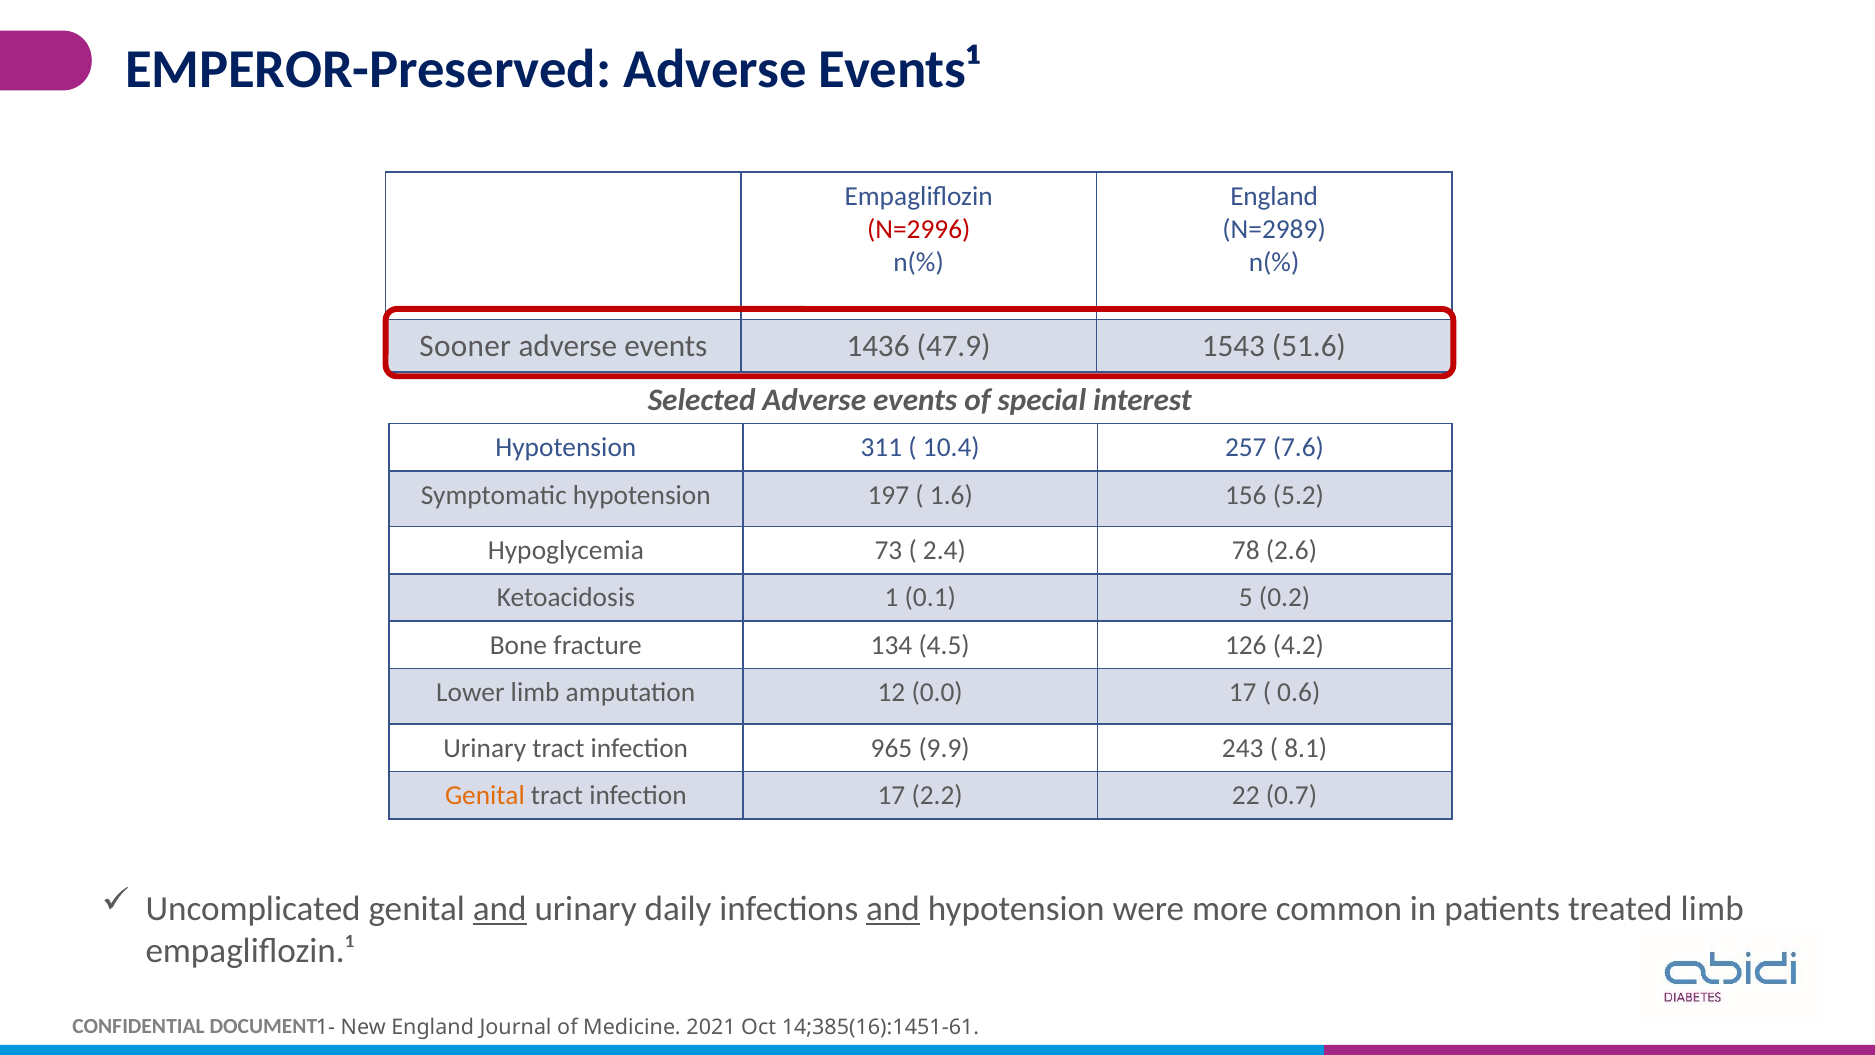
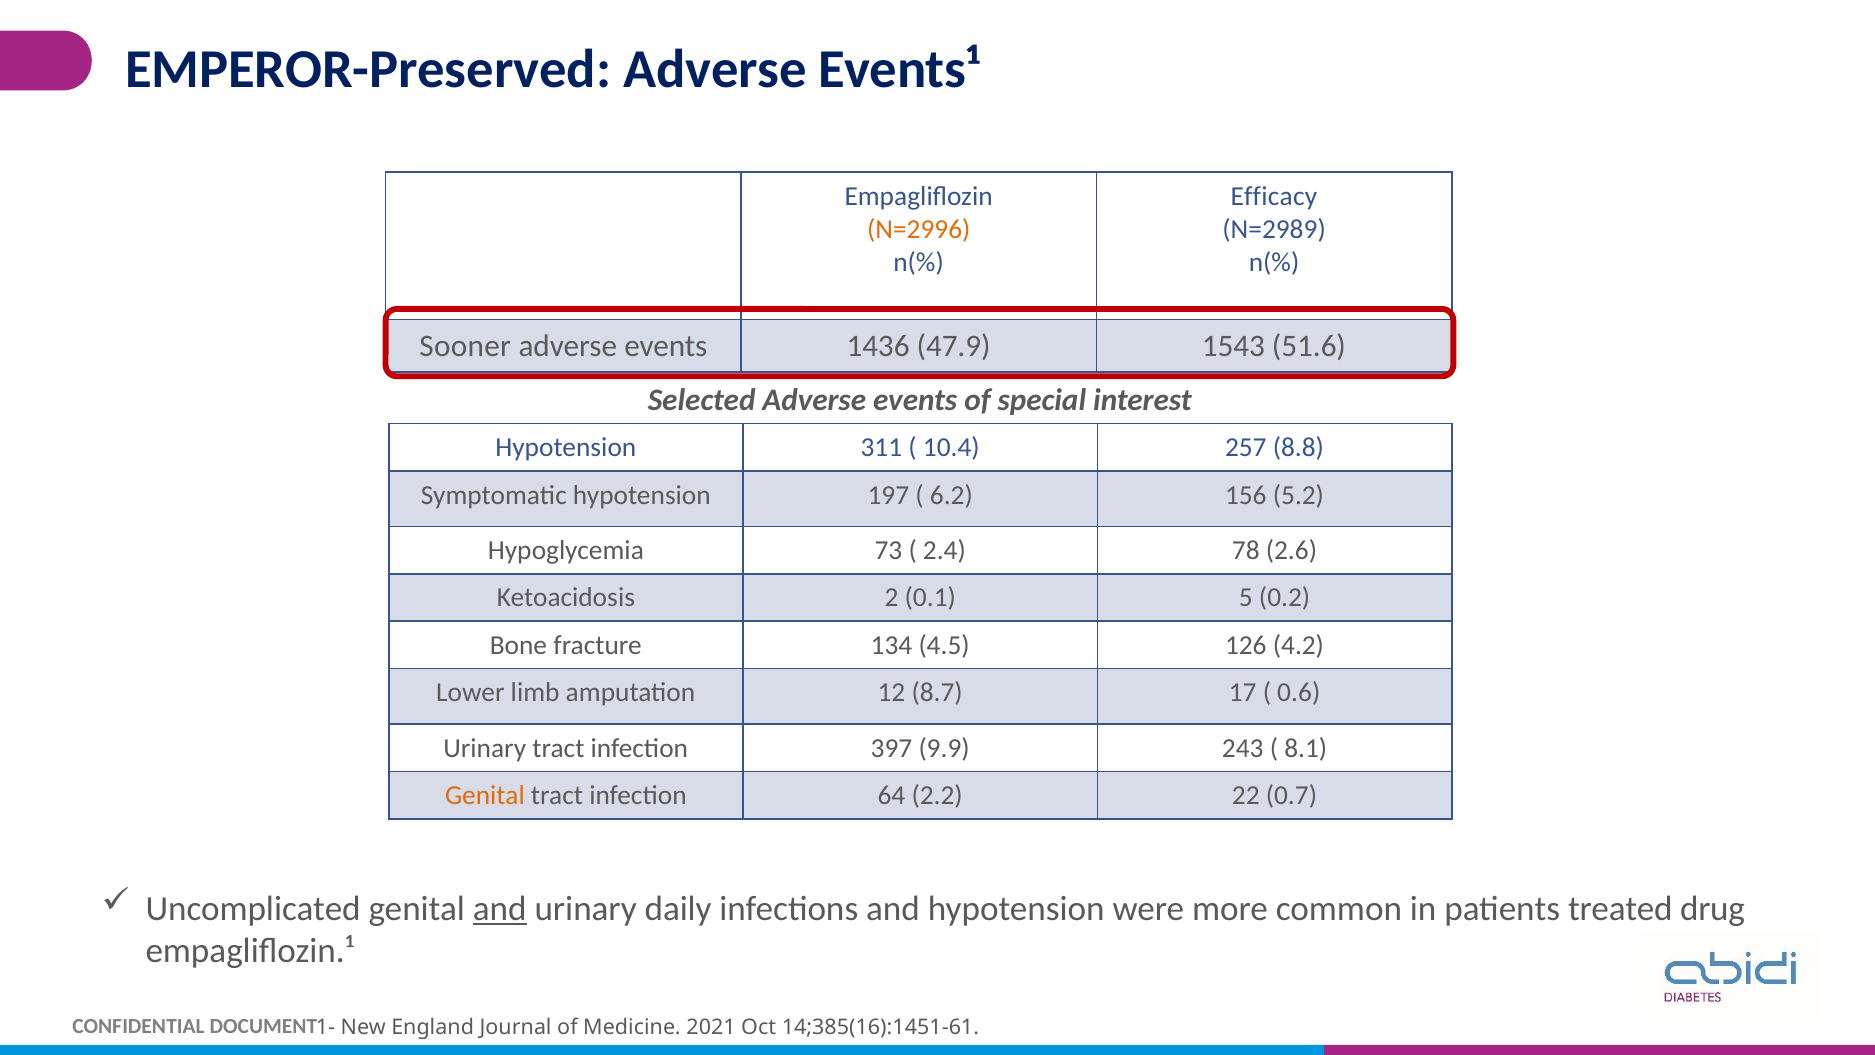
England: England -> Efficacy (1274, 196)
N=2996 colour: red -> orange (919, 229)
7.6: 7.6 -> 8.8 (1298, 448)
1.6: 1.6 -> 6.2 (951, 495)
1: 1 -> 2 (892, 598)
0.0: 0.0 -> 8.7 (937, 692)
965: 965 -> 397 (891, 748)
infection 17: 17 -> 64 (891, 795)
and underline: present -> none (893, 909)
treated limb: limb -> drug (1713, 909)
